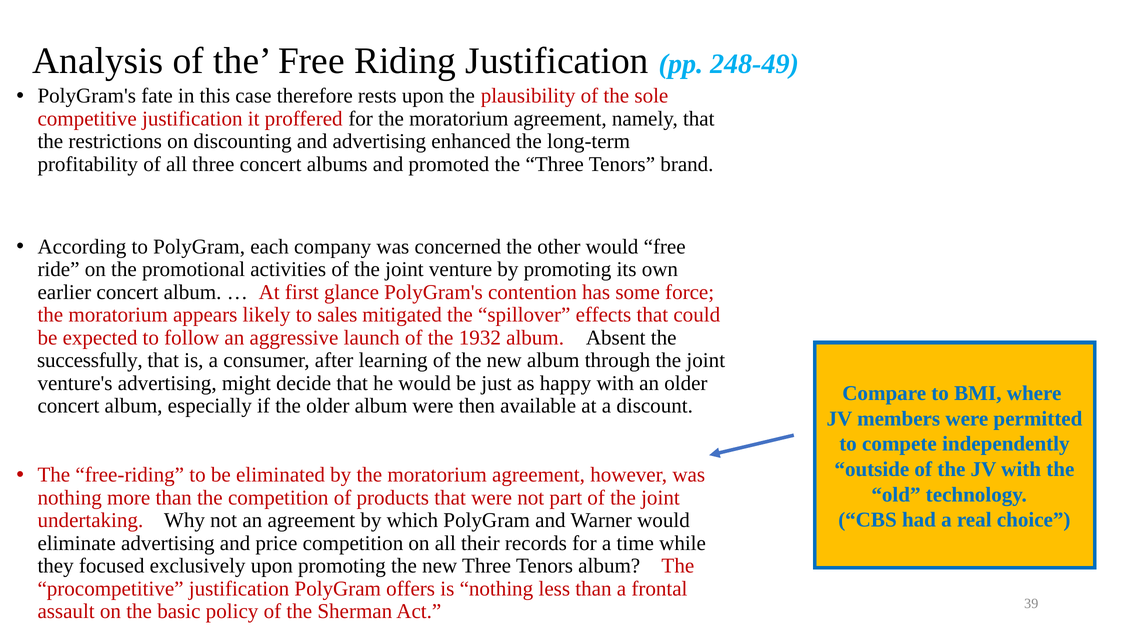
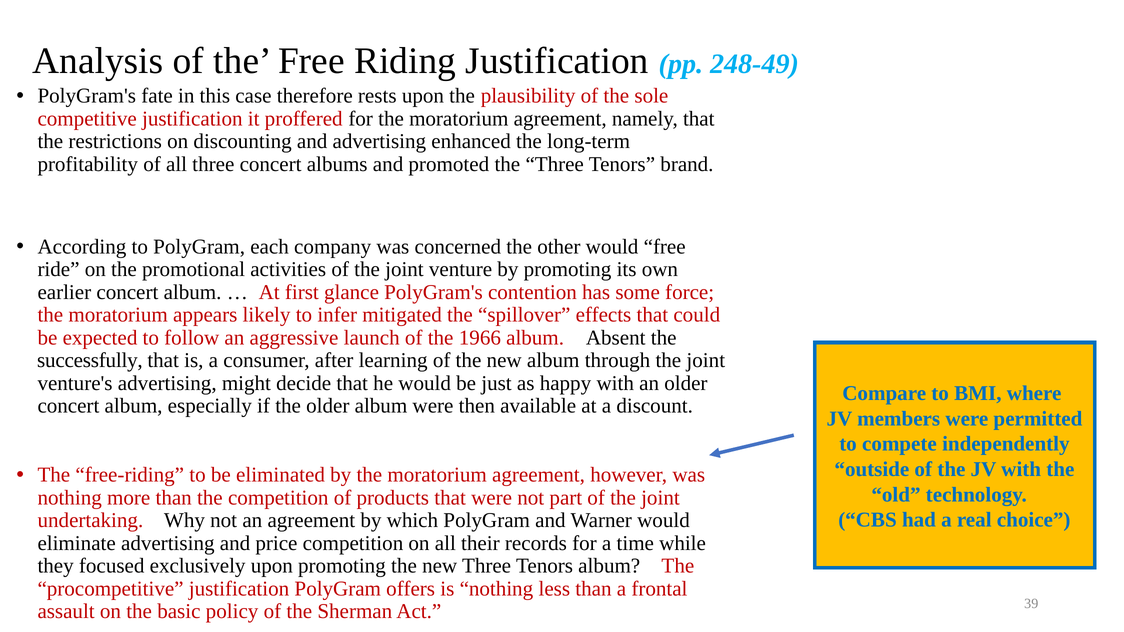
sales: sales -> infer (337, 315)
1932: 1932 -> 1966 (480, 338)
